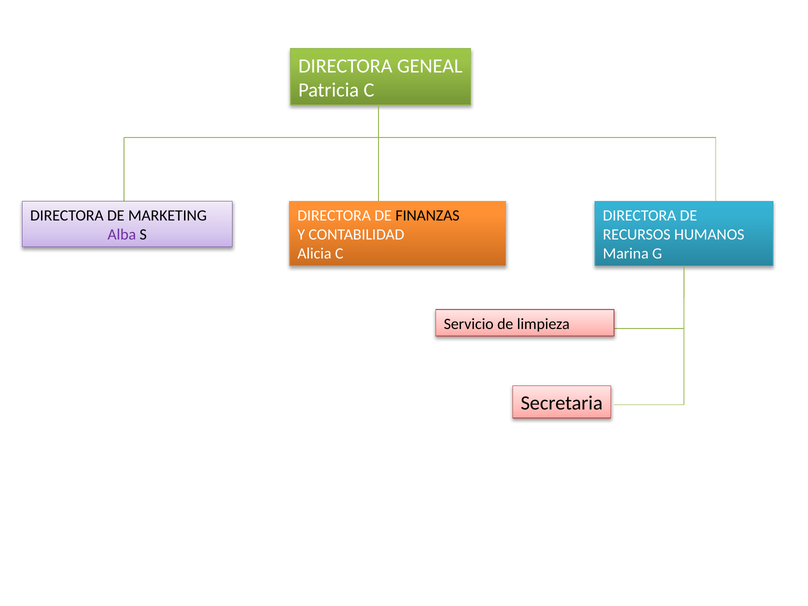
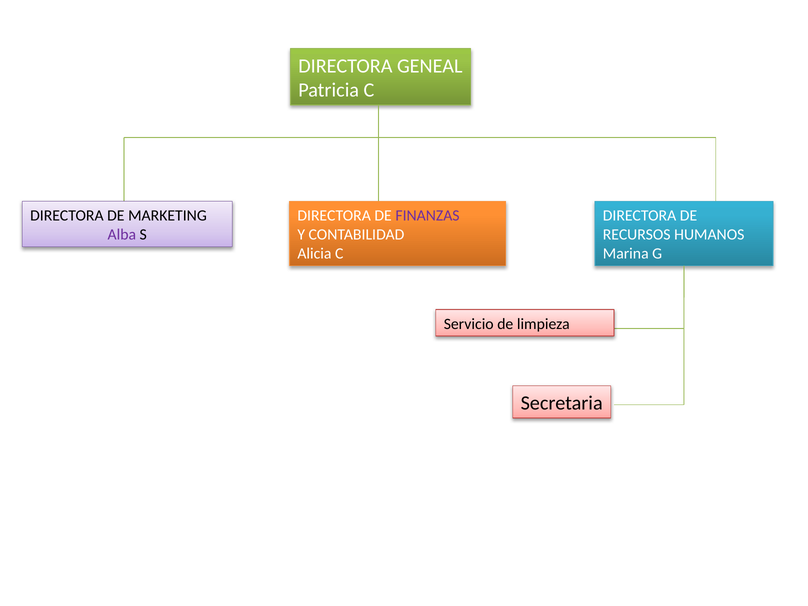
FINANZAS colour: black -> purple (427, 216)
